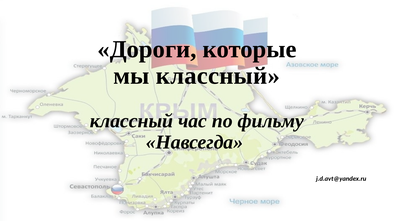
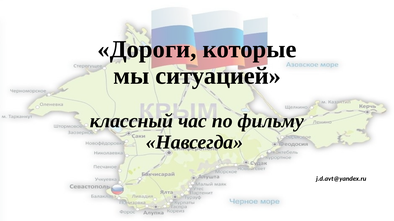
мы классный: классный -> ситуацией (218, 76)
